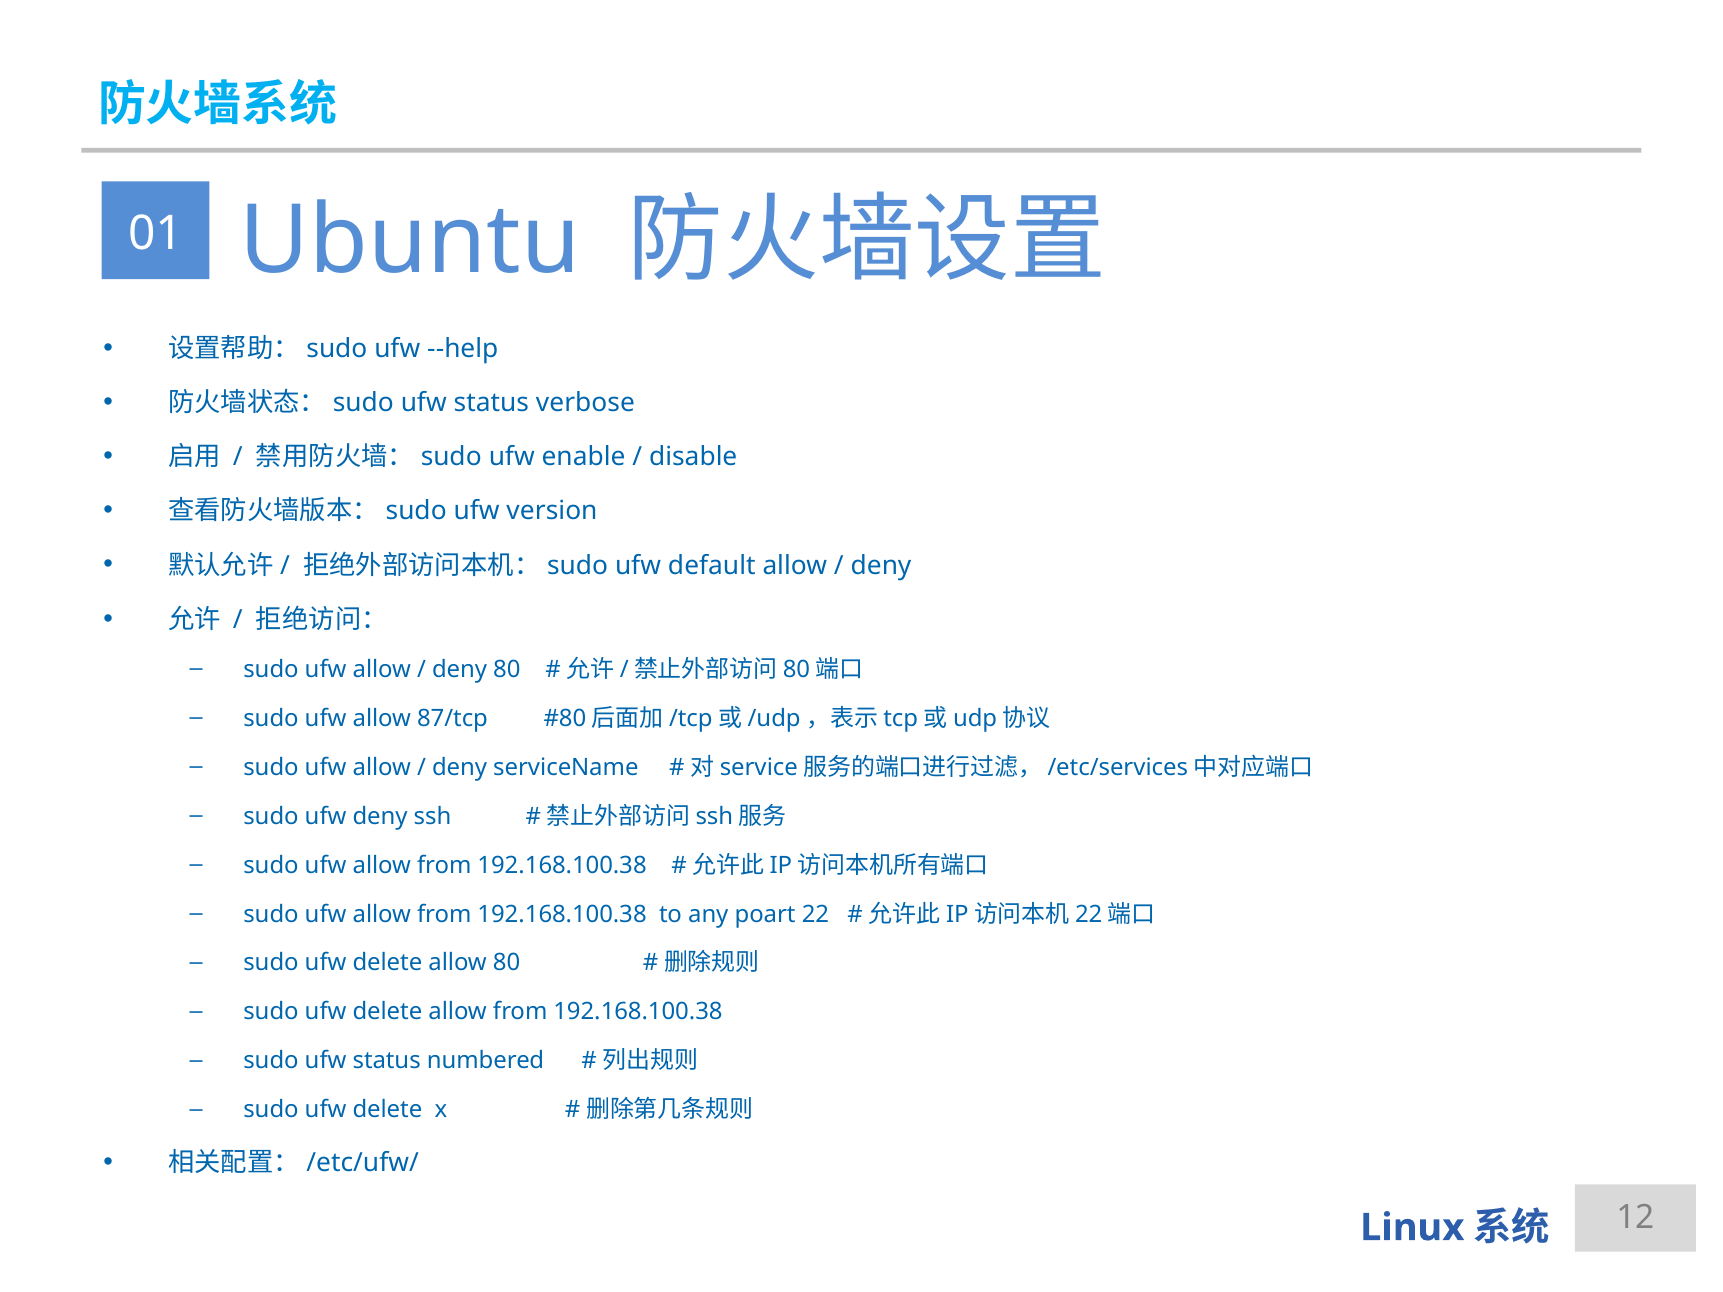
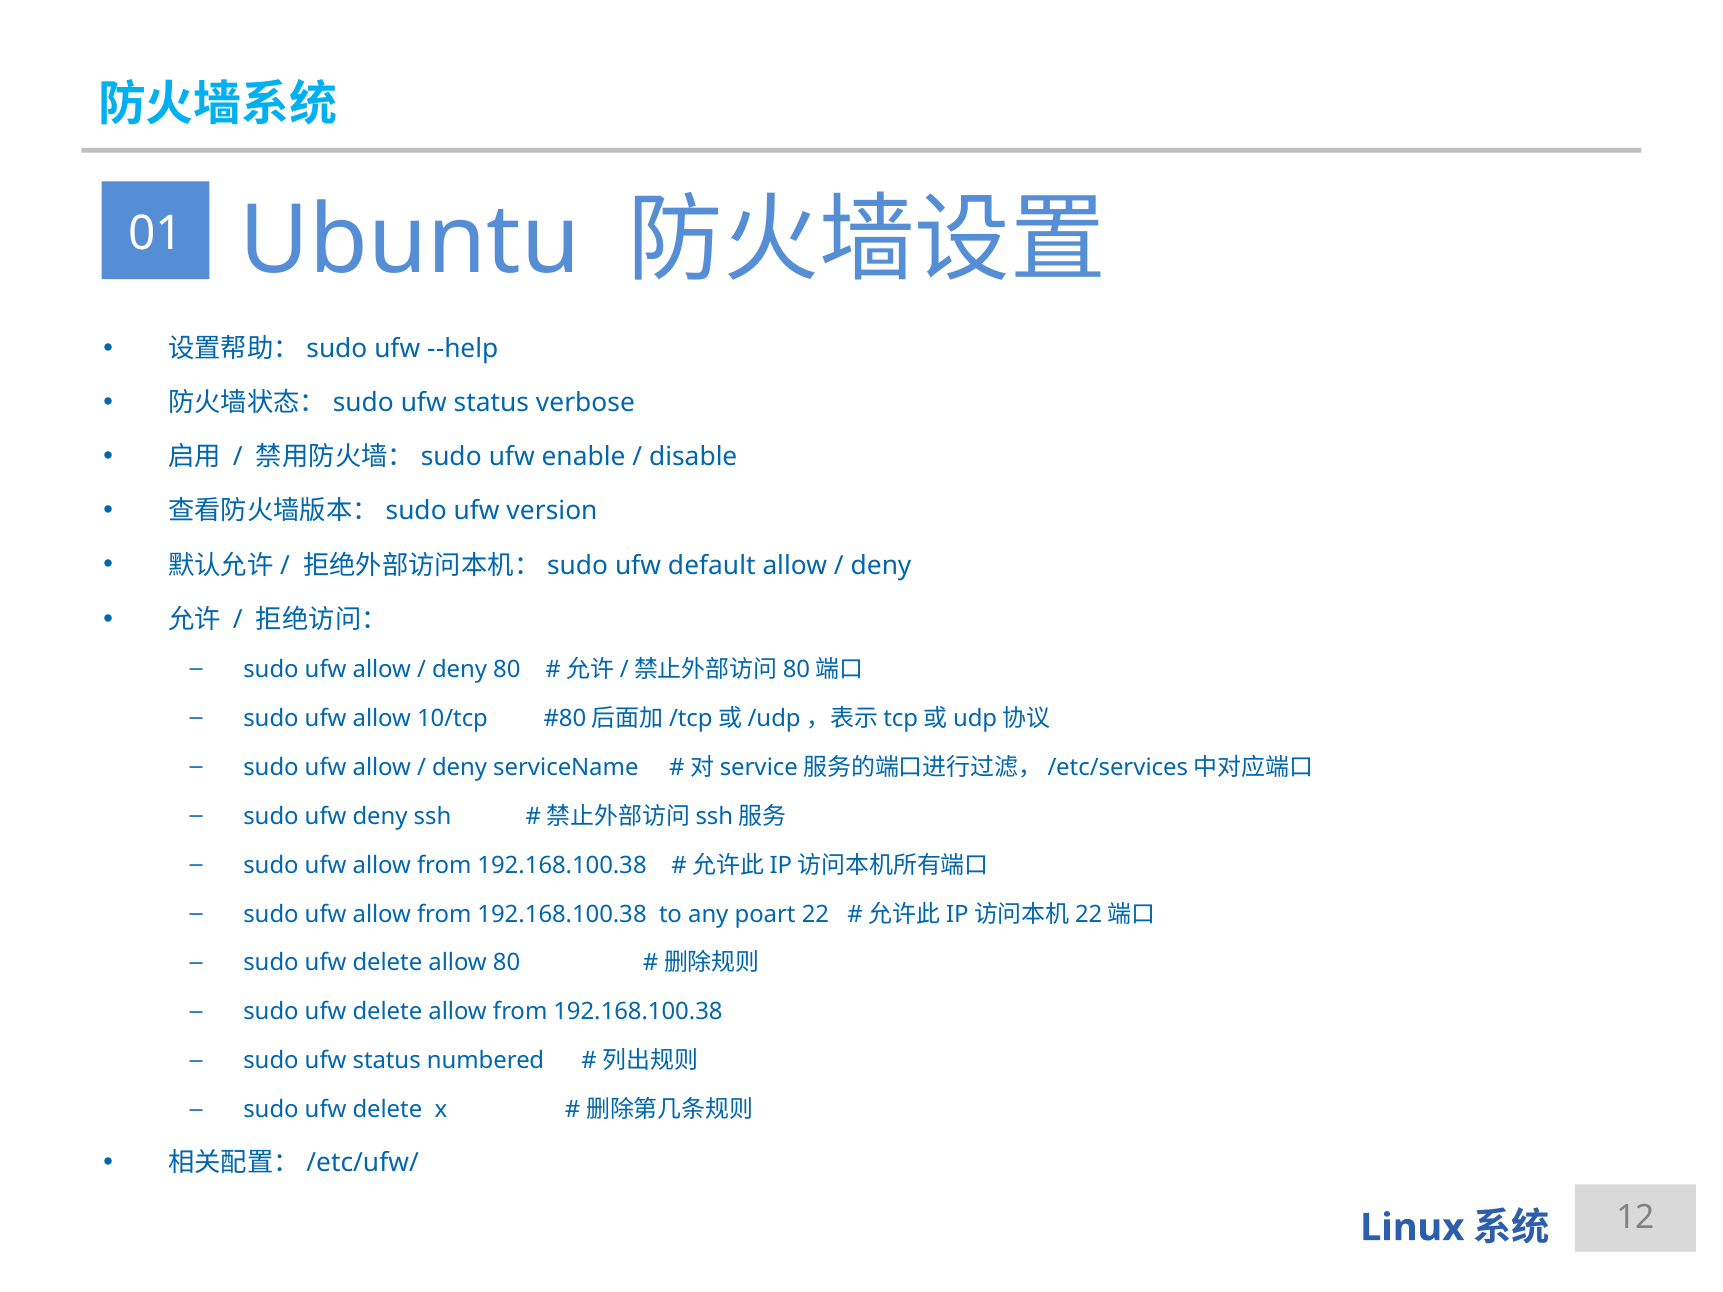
87/tcp: 87/tcp -> 10/tcp (453, 719)
